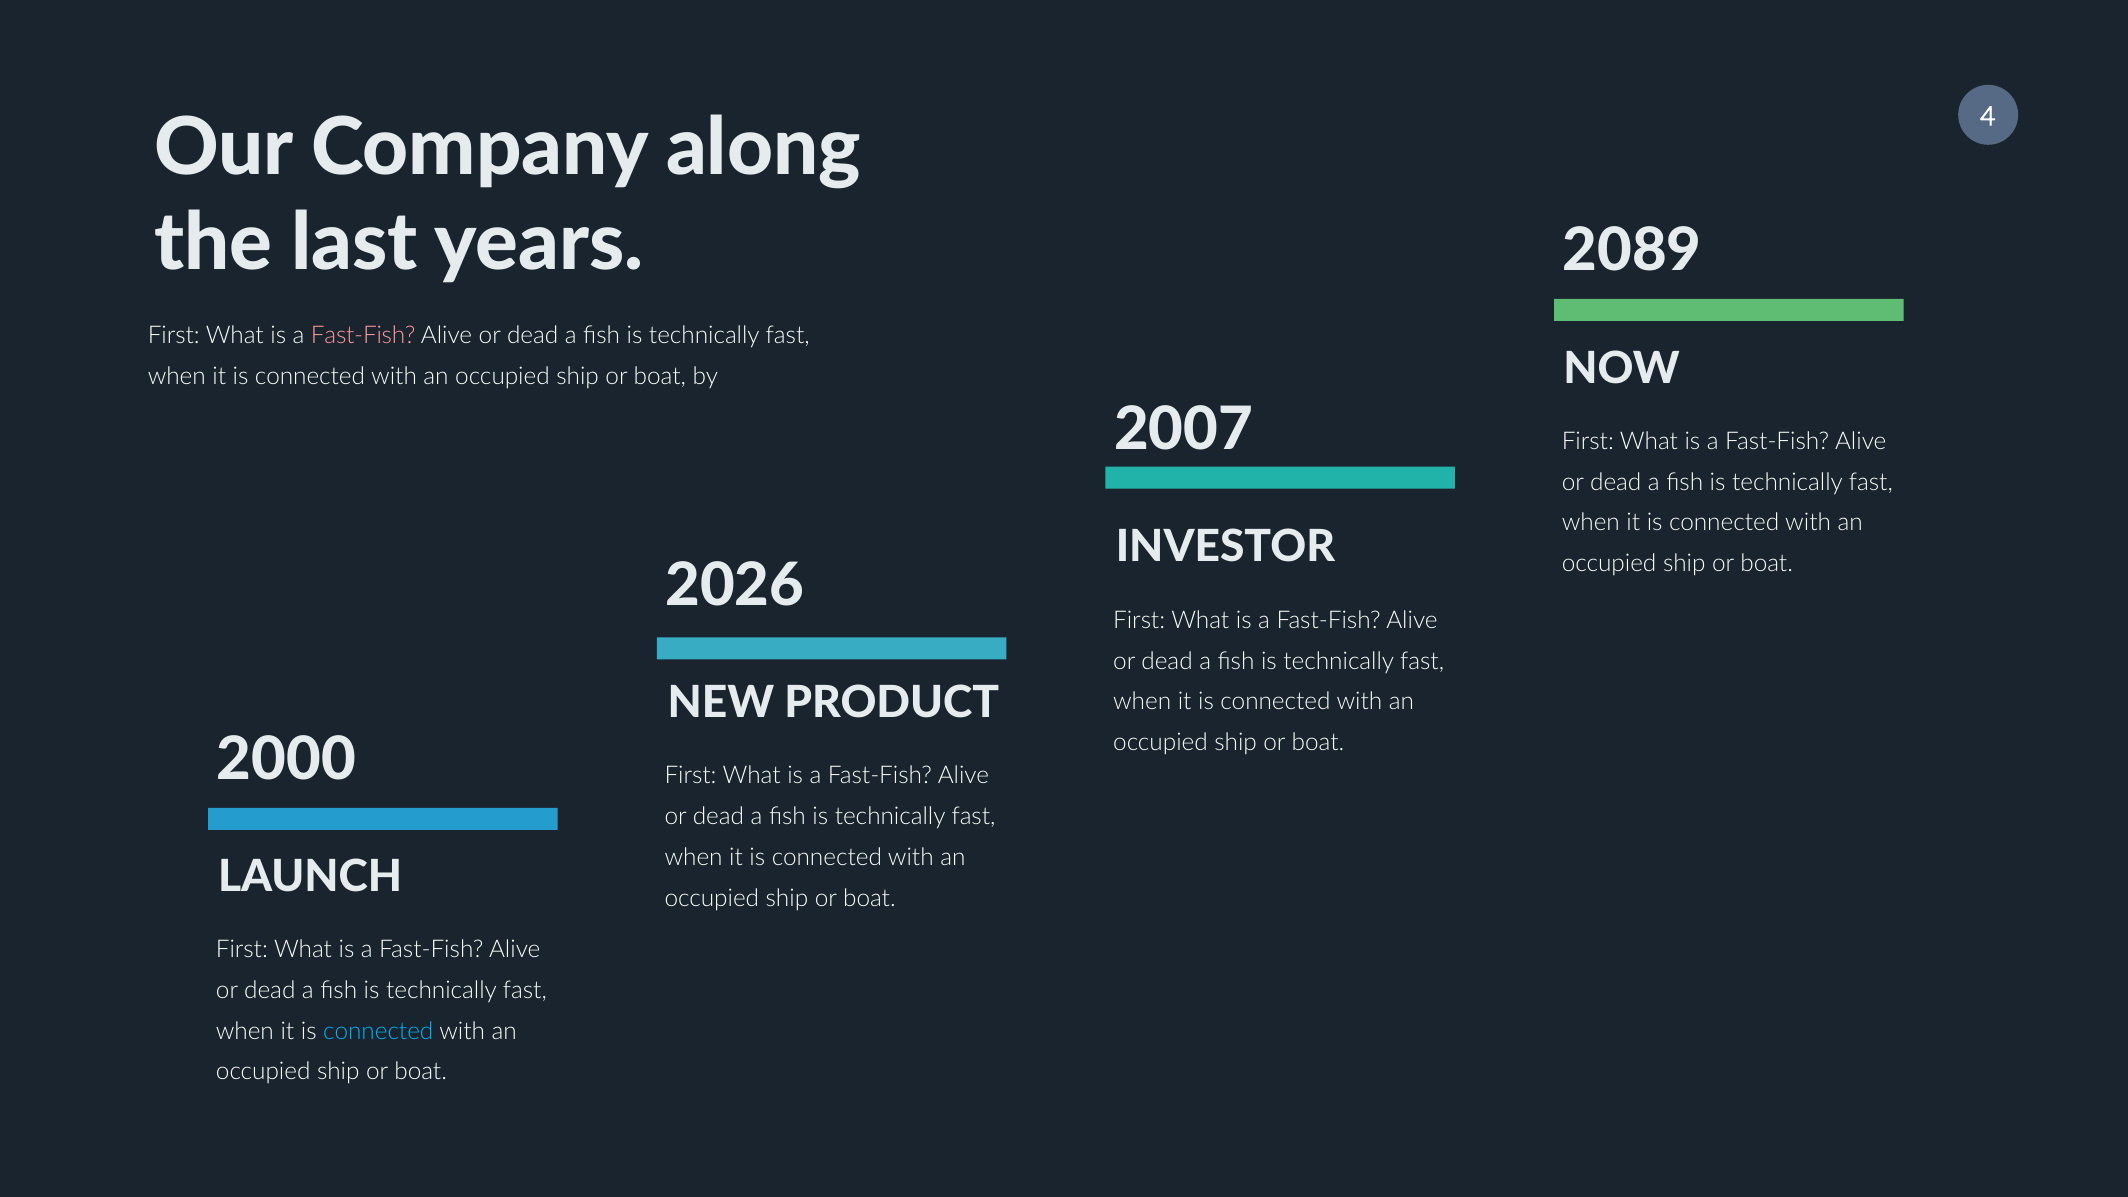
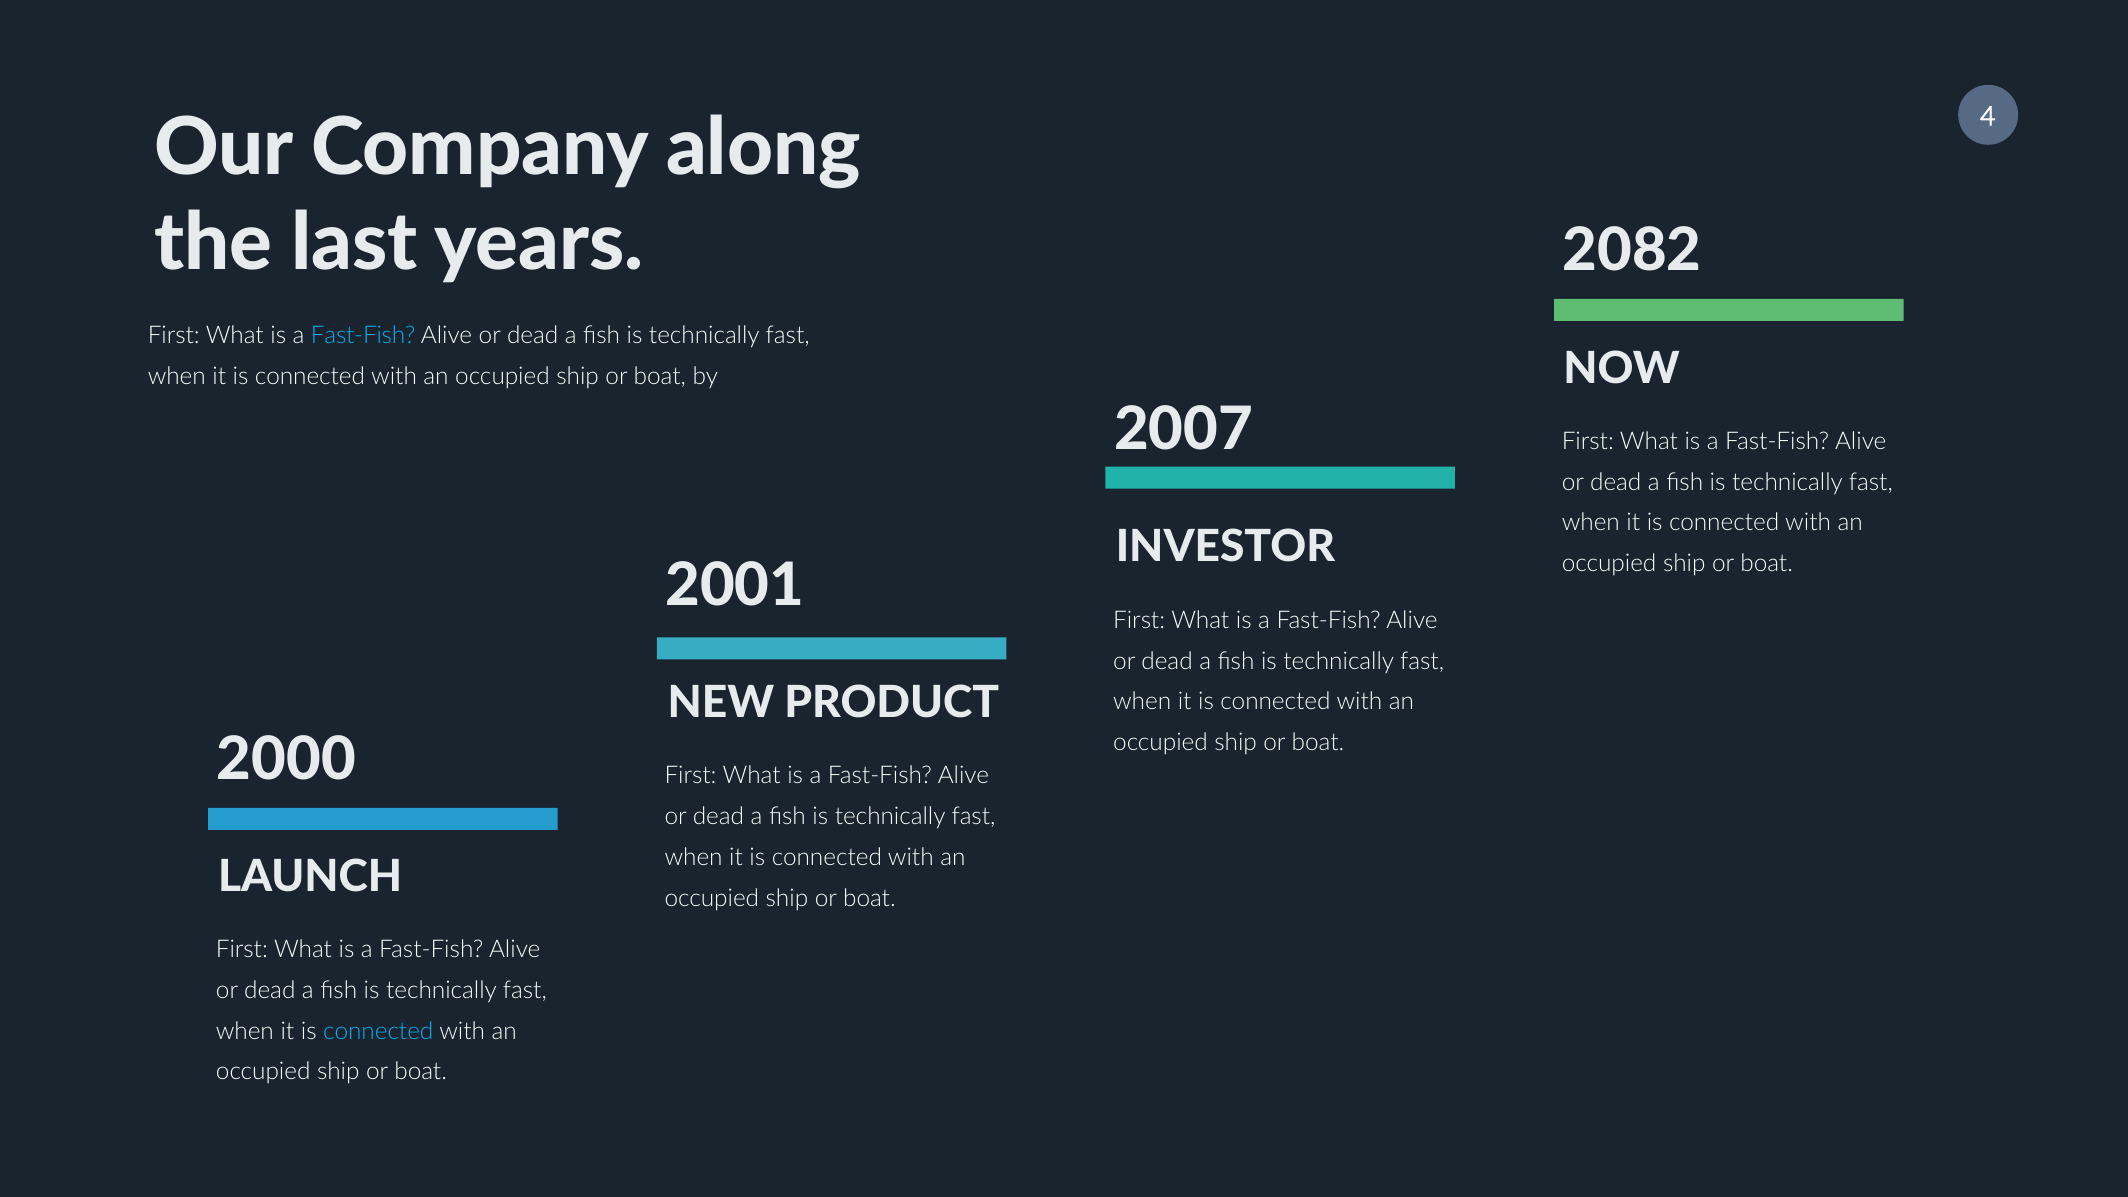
2089: 2089 -> 2082 (1632, 251)
Fast-Fish colour: pink -> light blue (363, 336)
2026: 2026 -> 2001 (735, 586)
